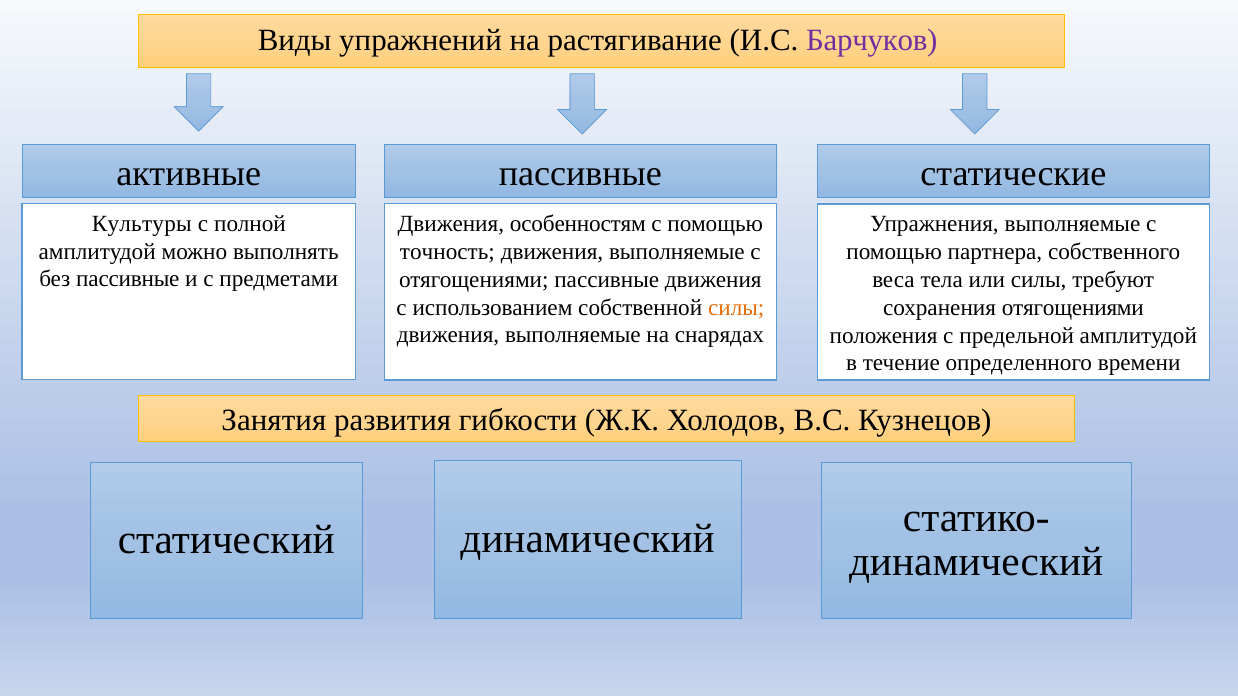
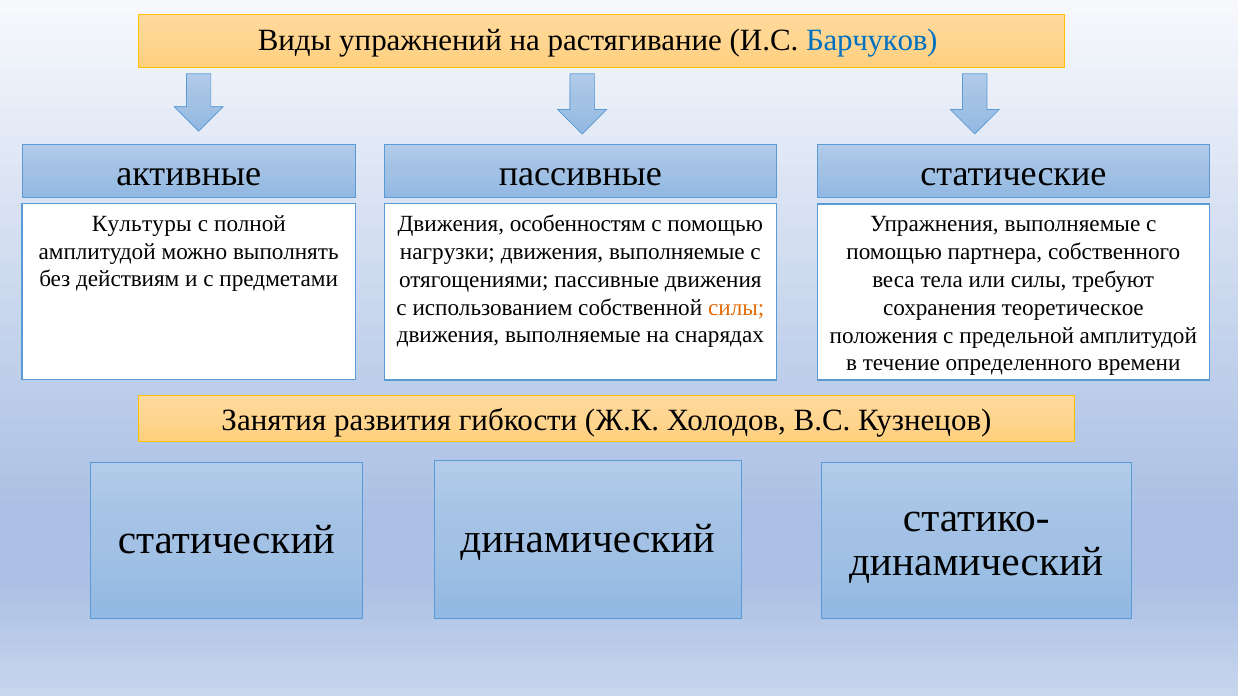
Барчуков colour: purple -> blue (872, 40)
точность: точность -> нагрузки (447, 252)
без пассивные: пассивные -> действиям (128, 279)
сохранения отягощениями: отягощениями -> теоретическое (1073, 308)
